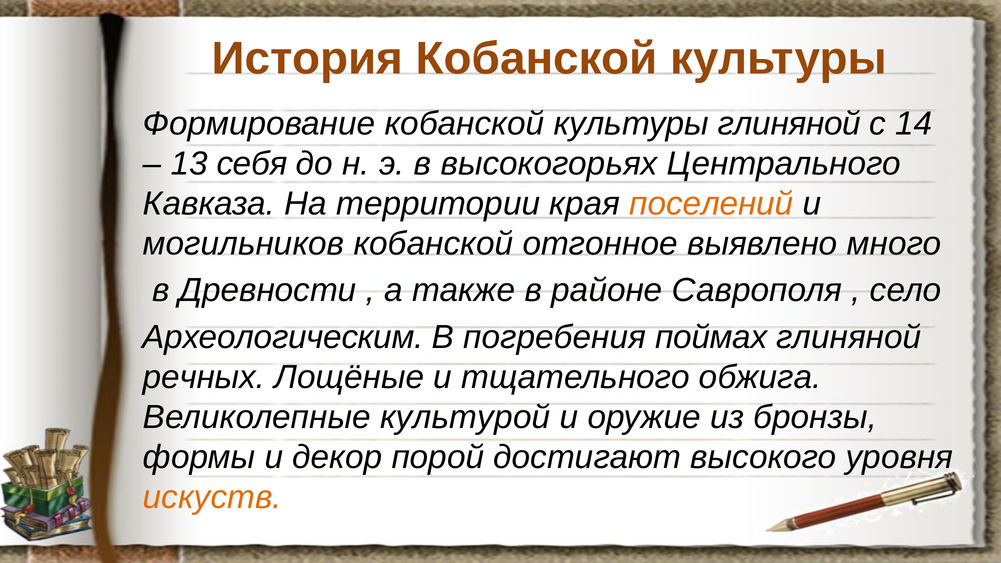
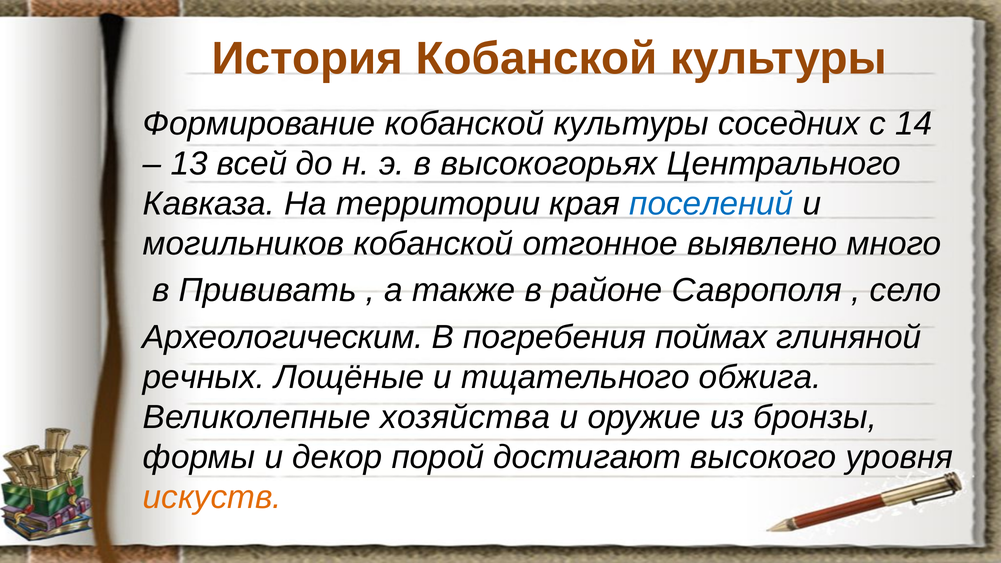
культуры глиняной: глиняной -> соседних (789, 124)
себя: себя -> всей (252, 164)
поселений colour: orange -> blue (711, 204)
Древности: Древности -> Прививать (268, 290)
культурой: культурой -> хозяйства (465, 417)
